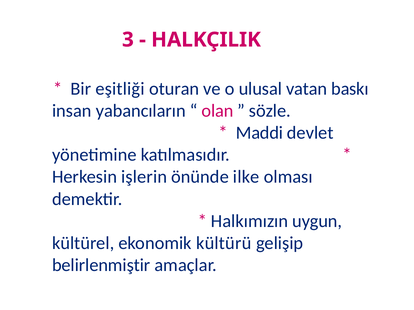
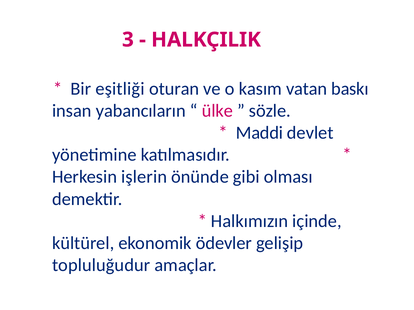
ulusal: ulusal -> kasım (260, 89)
olan: olan -> ülke (217, 111)
ilke: ilke -> gibi (246, 177)
uygun: uygun -> içinde (317, 221)
kültürü: kültürü -> ödevler (224, 244)
belirlenmiştir: belirlenmiştir -> topluluğudur (101, 266)
